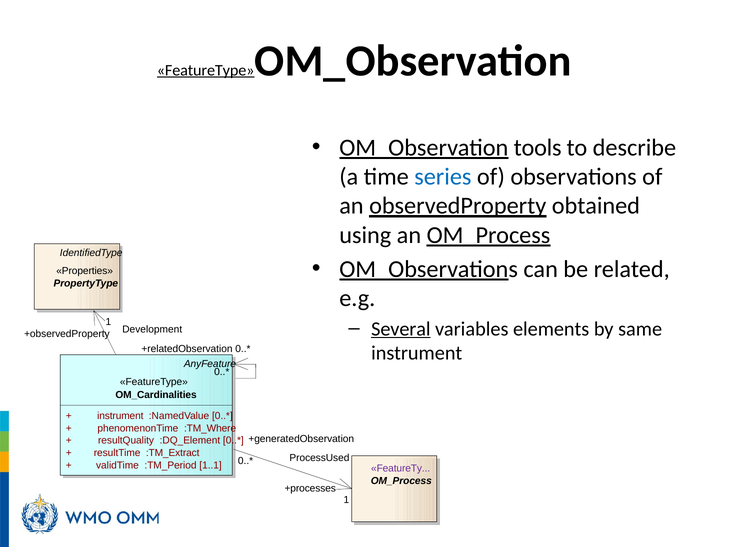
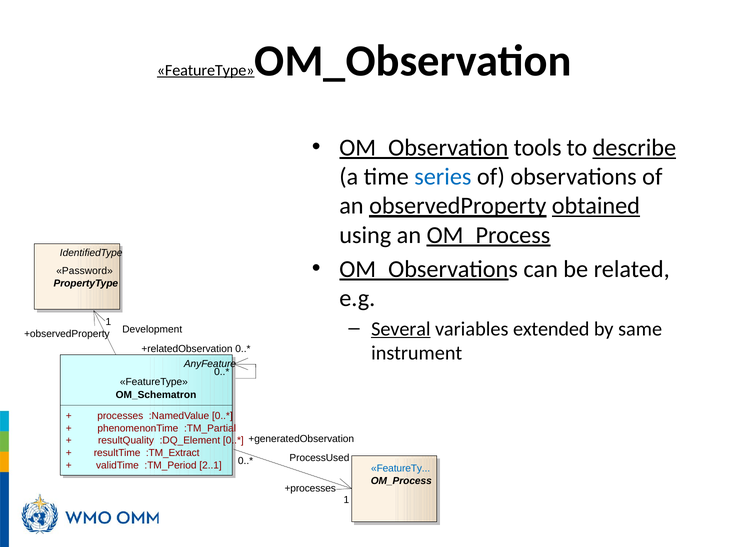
describe underline: none -> present (634, 148)
obtained underline: none -> present (596, 206)
Properties: Properties -> Password (85, 271)
elements: elements -> extended (551, 329)
OM_Cardinalities: OM_Cardinalities -> OM_Schematron (156, 395)
instrument: instrument -> processes (120, 416)
:TM_Where: :TM_Where -> :TM_Partial (210, 428)
1..1: 1..1 -> 2..1 (211, 465)
FeatureTy colour: purple -> blue (401, 468)
